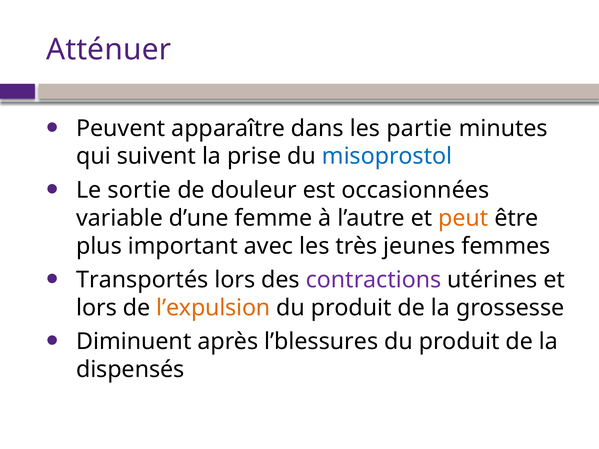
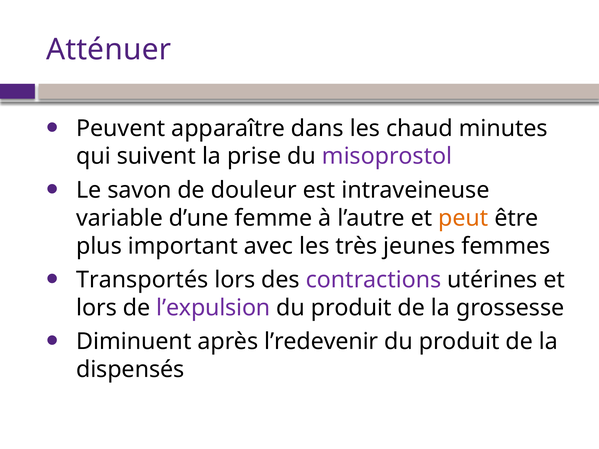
partie: partie -> chaud (419, 128)
misoprostol colour: blue -> purple (387, 156)
sortie: sortie -> savon (139, 190)
occasionnées: occasionnées -> intraveineuse (415, 190)
l’expulsion colour: orange -> purple (213, 308)
l’blessures: l’blessures -> l’redevenir (321, 342)
